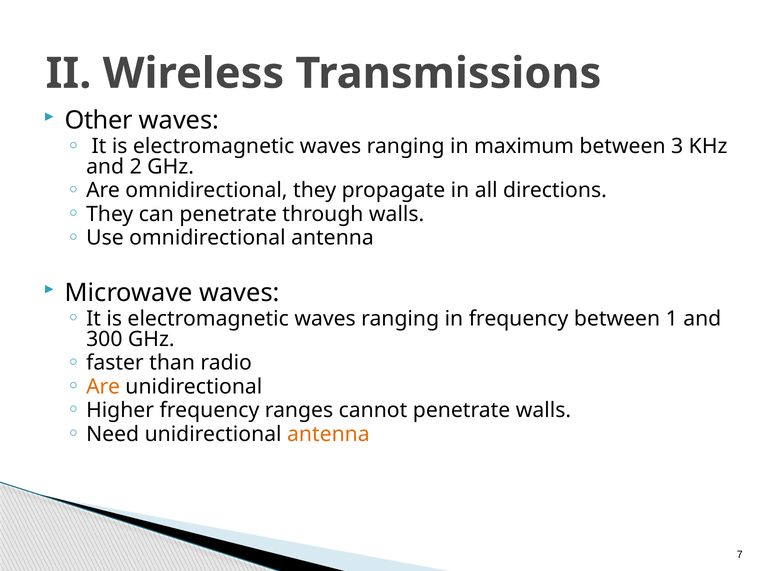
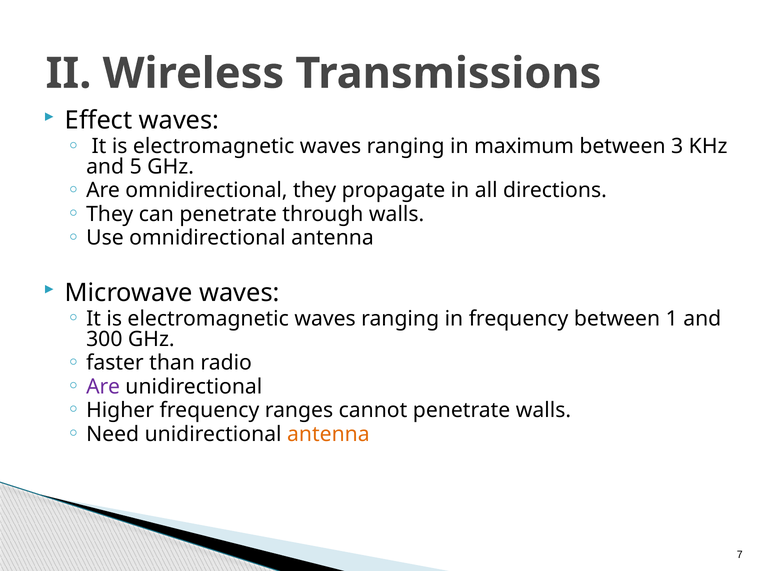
Other: Other -> Effect (99, 120)
2: 2 -> 5 (136, 167)
Are colour: orange -> purple (103, 386)
